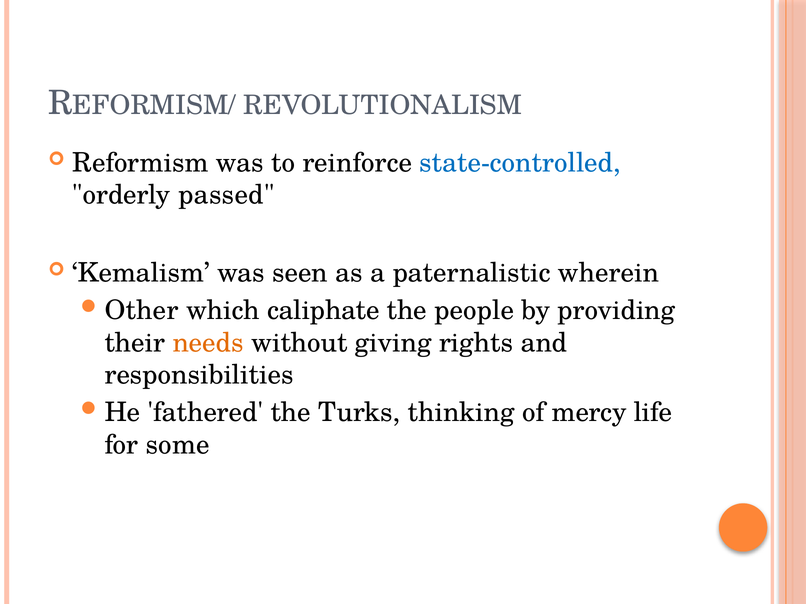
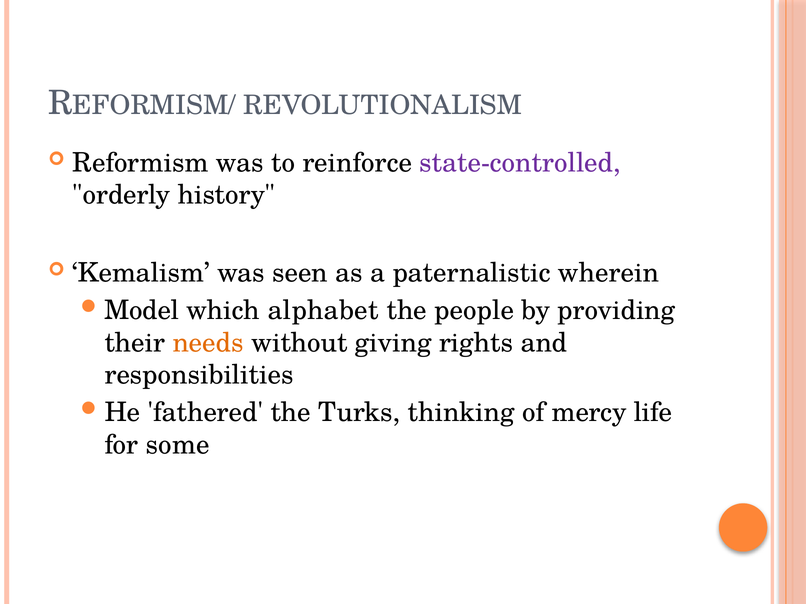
state-controlled colour: blue -> purple (520, 163)
passed: passed -> history (227, 195)
Other: Other -> Model (142, 311)
caliphate: caliphate -> alphabet (323, 311)
